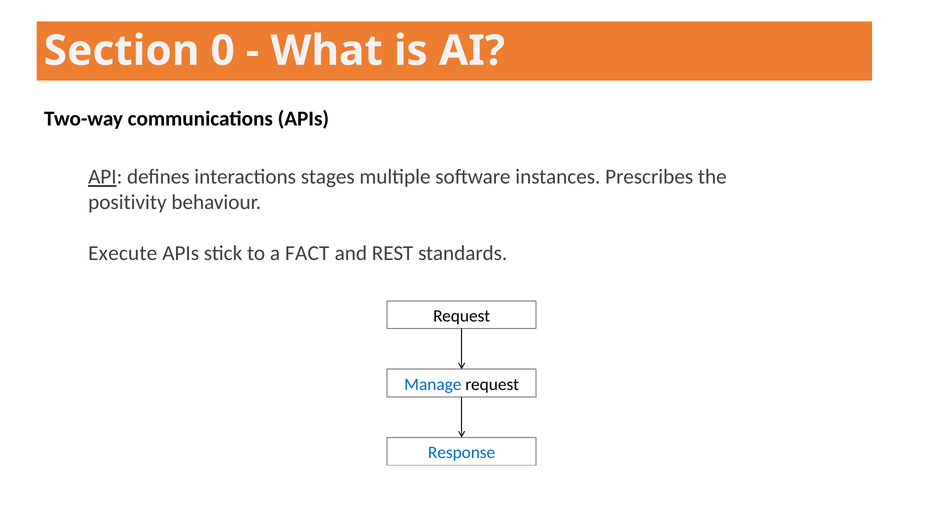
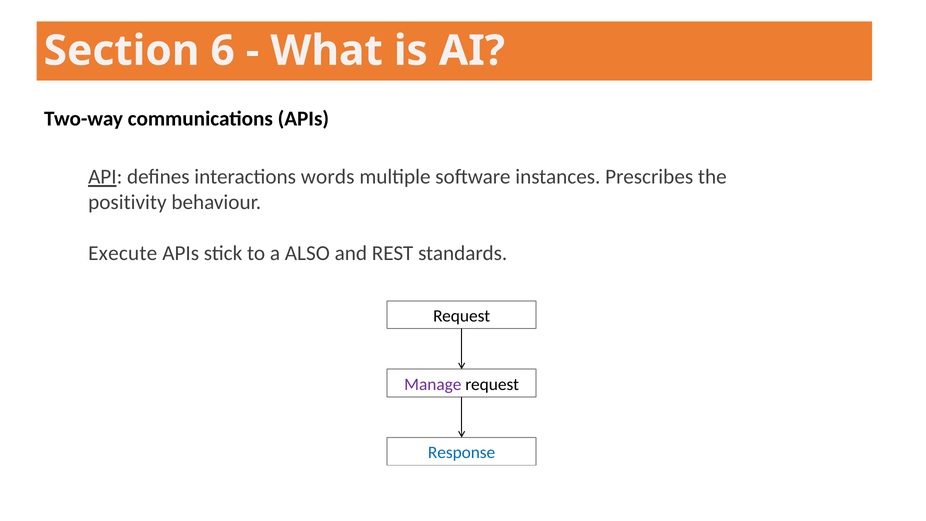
0: 0 -> 6 (223, 51)
stages: stages -> words (328, 177)
FACT: FACT -> ALSO (307, 253)
Manage colour: blue -> purple (433, 384)
